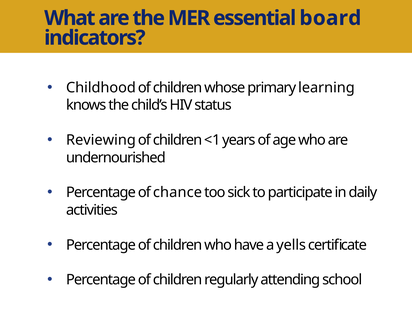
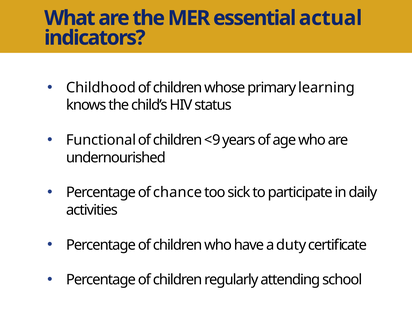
board: board -> actual (331, 18)
Reviewing: Reviewing -> Functional (101, 140)
<1: <1 -> <9 (212, 140)
yells: yells -> duty (291, 245)
